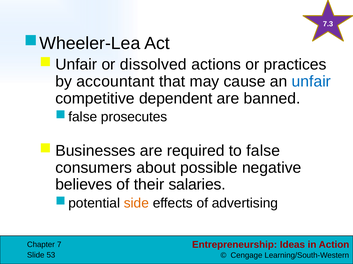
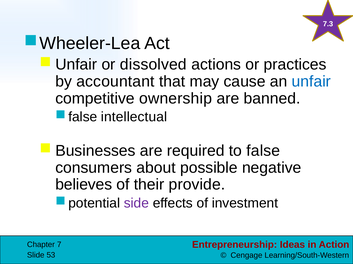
dependent: dependent -> ownership (176, 99)
prosecutes: prosecutes -> intellectual (134, 117)
salaries: salaries -> provide (197, 185)
side colour: orange -> purple (136, 204)
advertising: advertising -> investment (245, 204)
